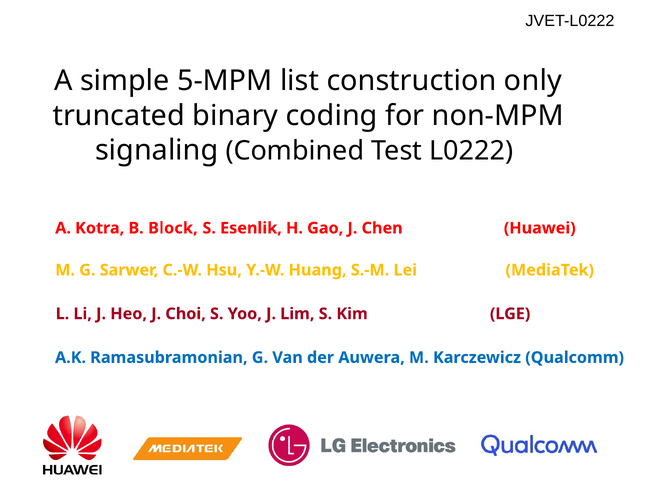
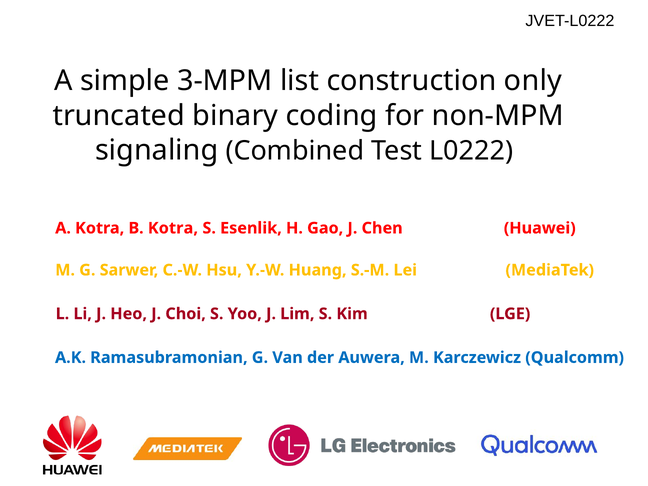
5-MPM: 5-MPM -> 3-MPM (225, 81)
B Block: Block -> Kotra (173, 228)
